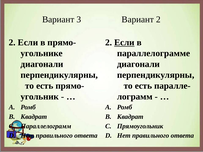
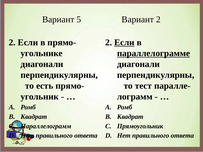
3: 3 -> 5 (79, 19)
параллелограмме underline: none -> present (154, 53)
есть: есть -> тест (143, 86)
